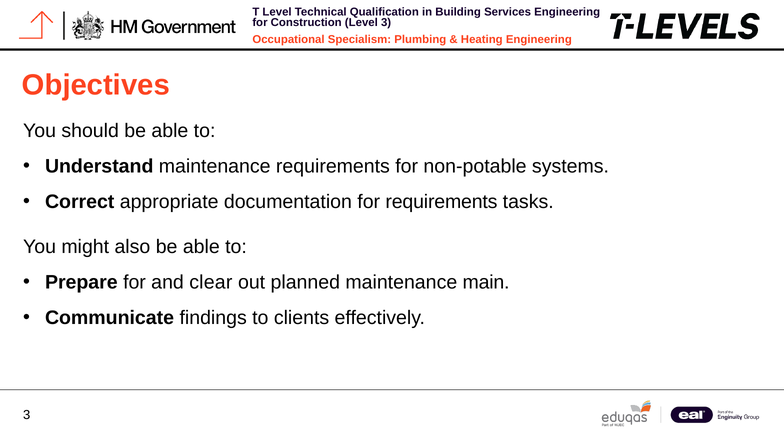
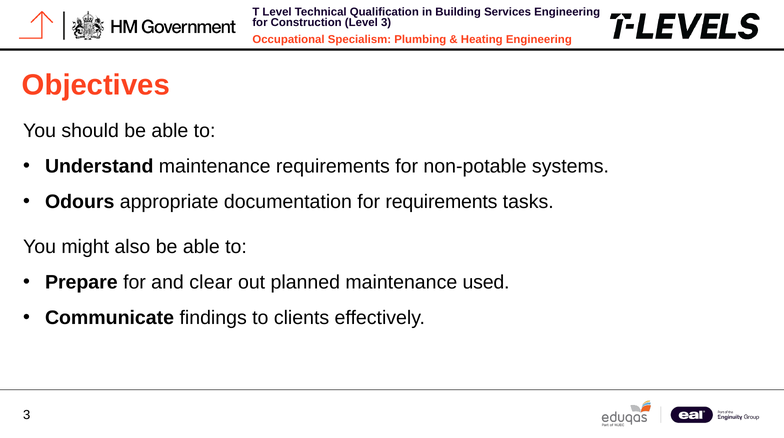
Correct: Correct -> Odours (80, 202)
main: main -> used (486, 283)
